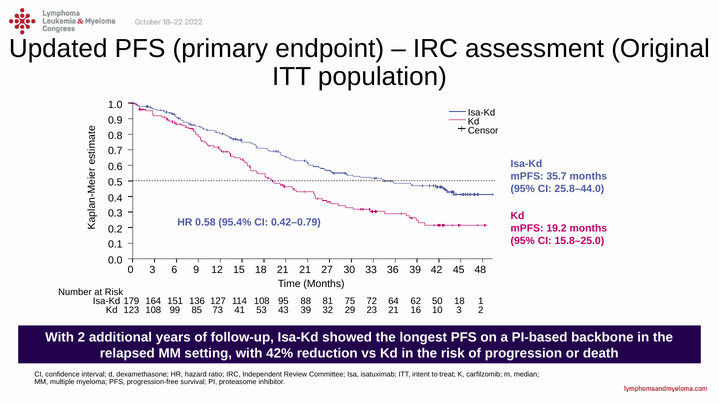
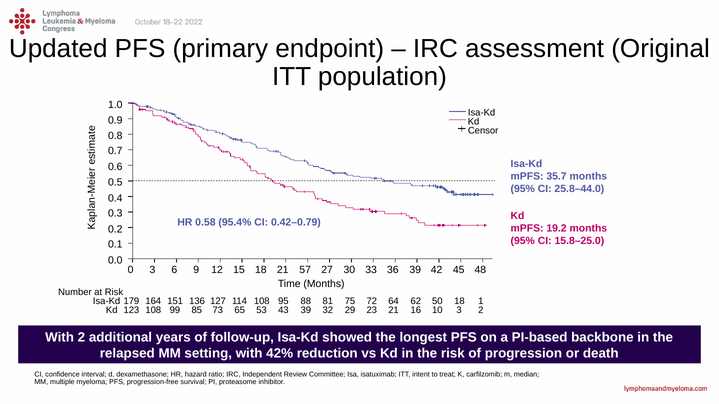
21 21: 21 -> 57 (305, 270)
41: 41 -> 65 (240, 311)
